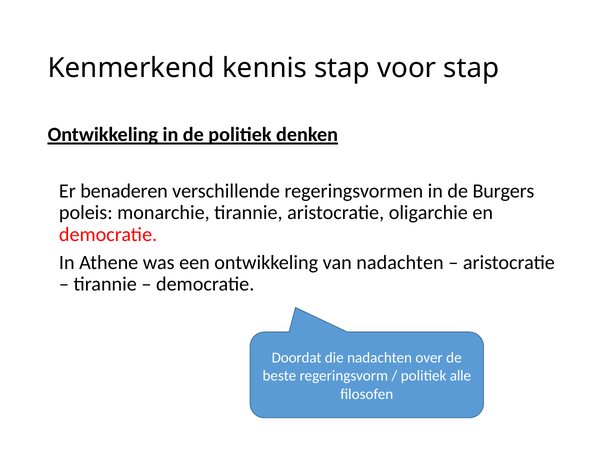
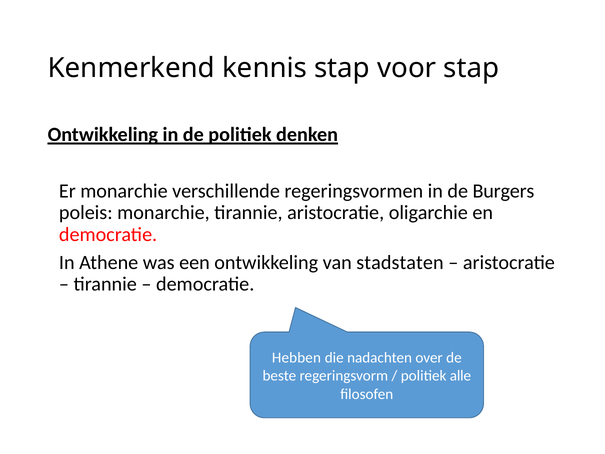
Er benaderen: benaderen -> monarchie (124, 191)
van nadachten: nadachten -> stadstaten (400, 262)
Doordat: Doordat -> Hebben (296, 358)
